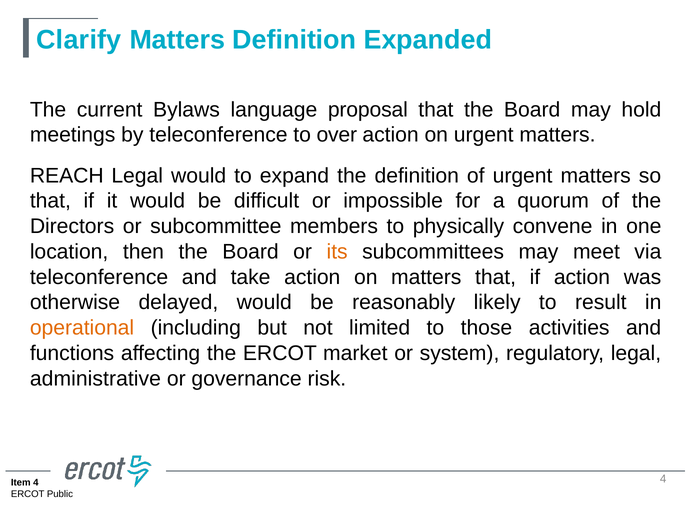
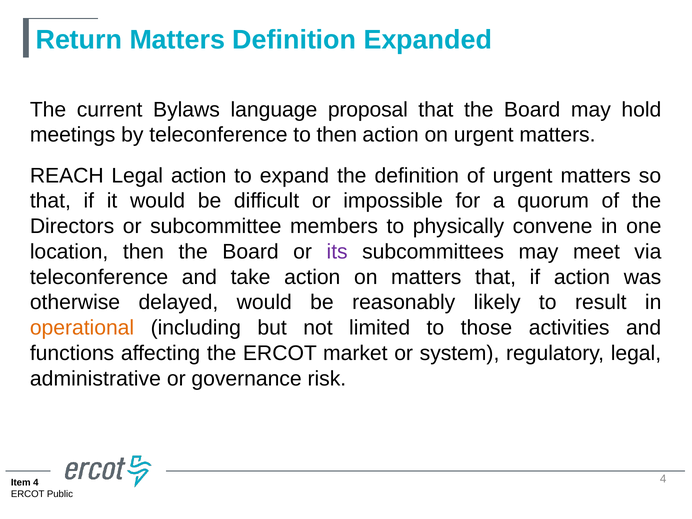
Clarify: Clarify -> Return (79, 40)
to over: over -> then (337, 135)
Legal would: would -> action (199, 176)
its colour: orange -> purple (337, 252)
